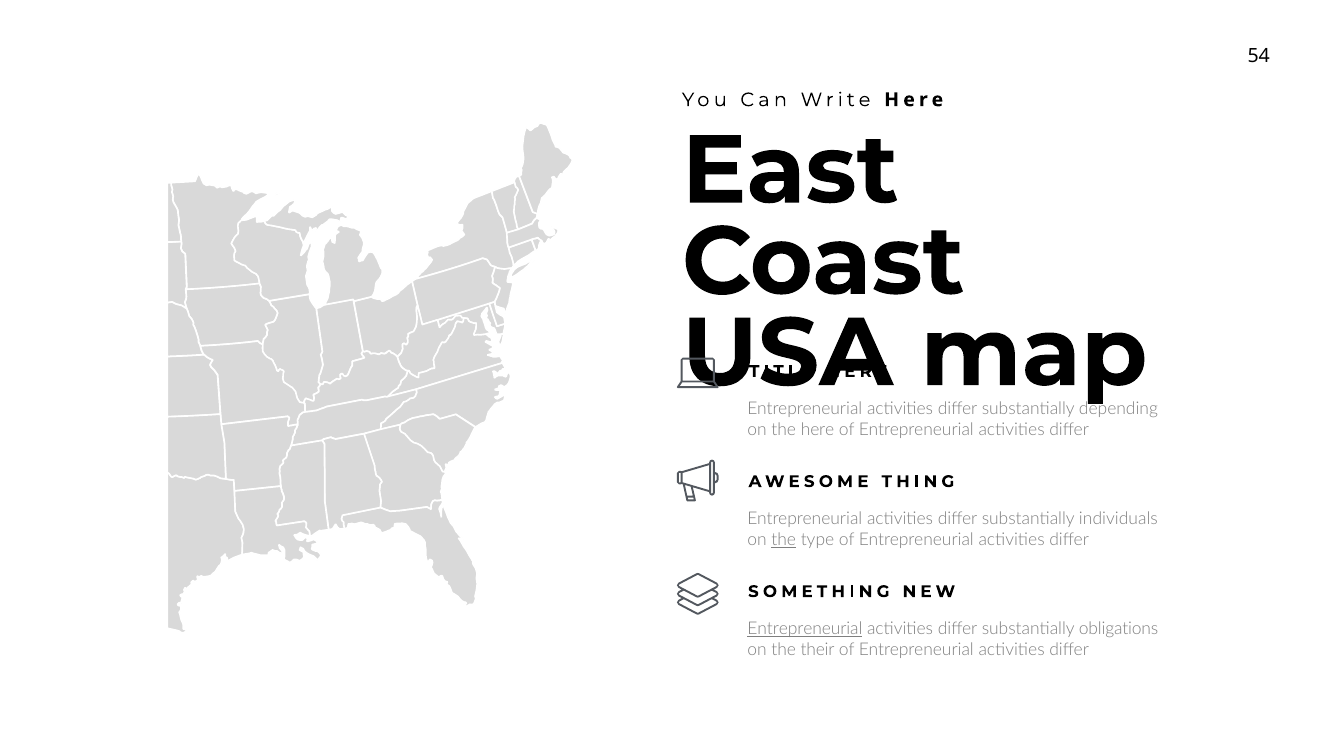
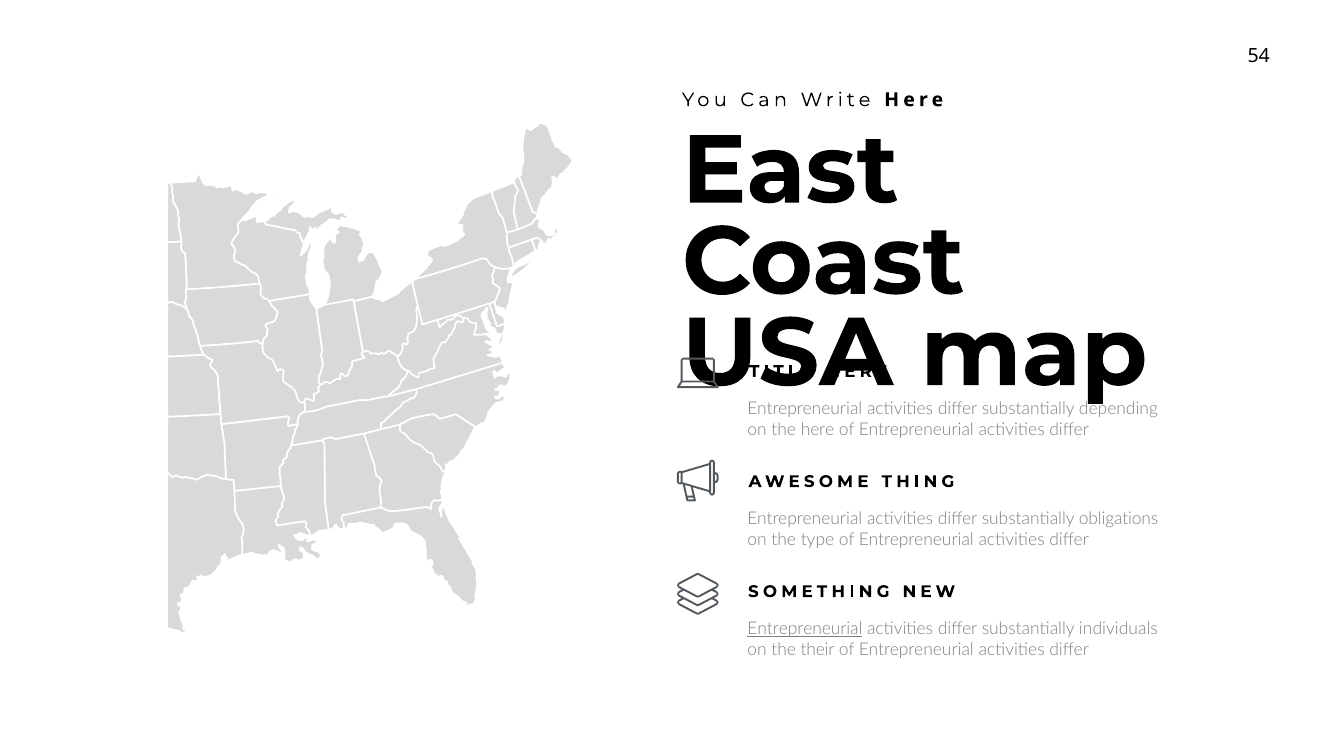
individuals: individuals -> obligations (1119, 519)
the underline: present -> none (784, 539)
obligations: obligations -> individuals (1118, 628)
